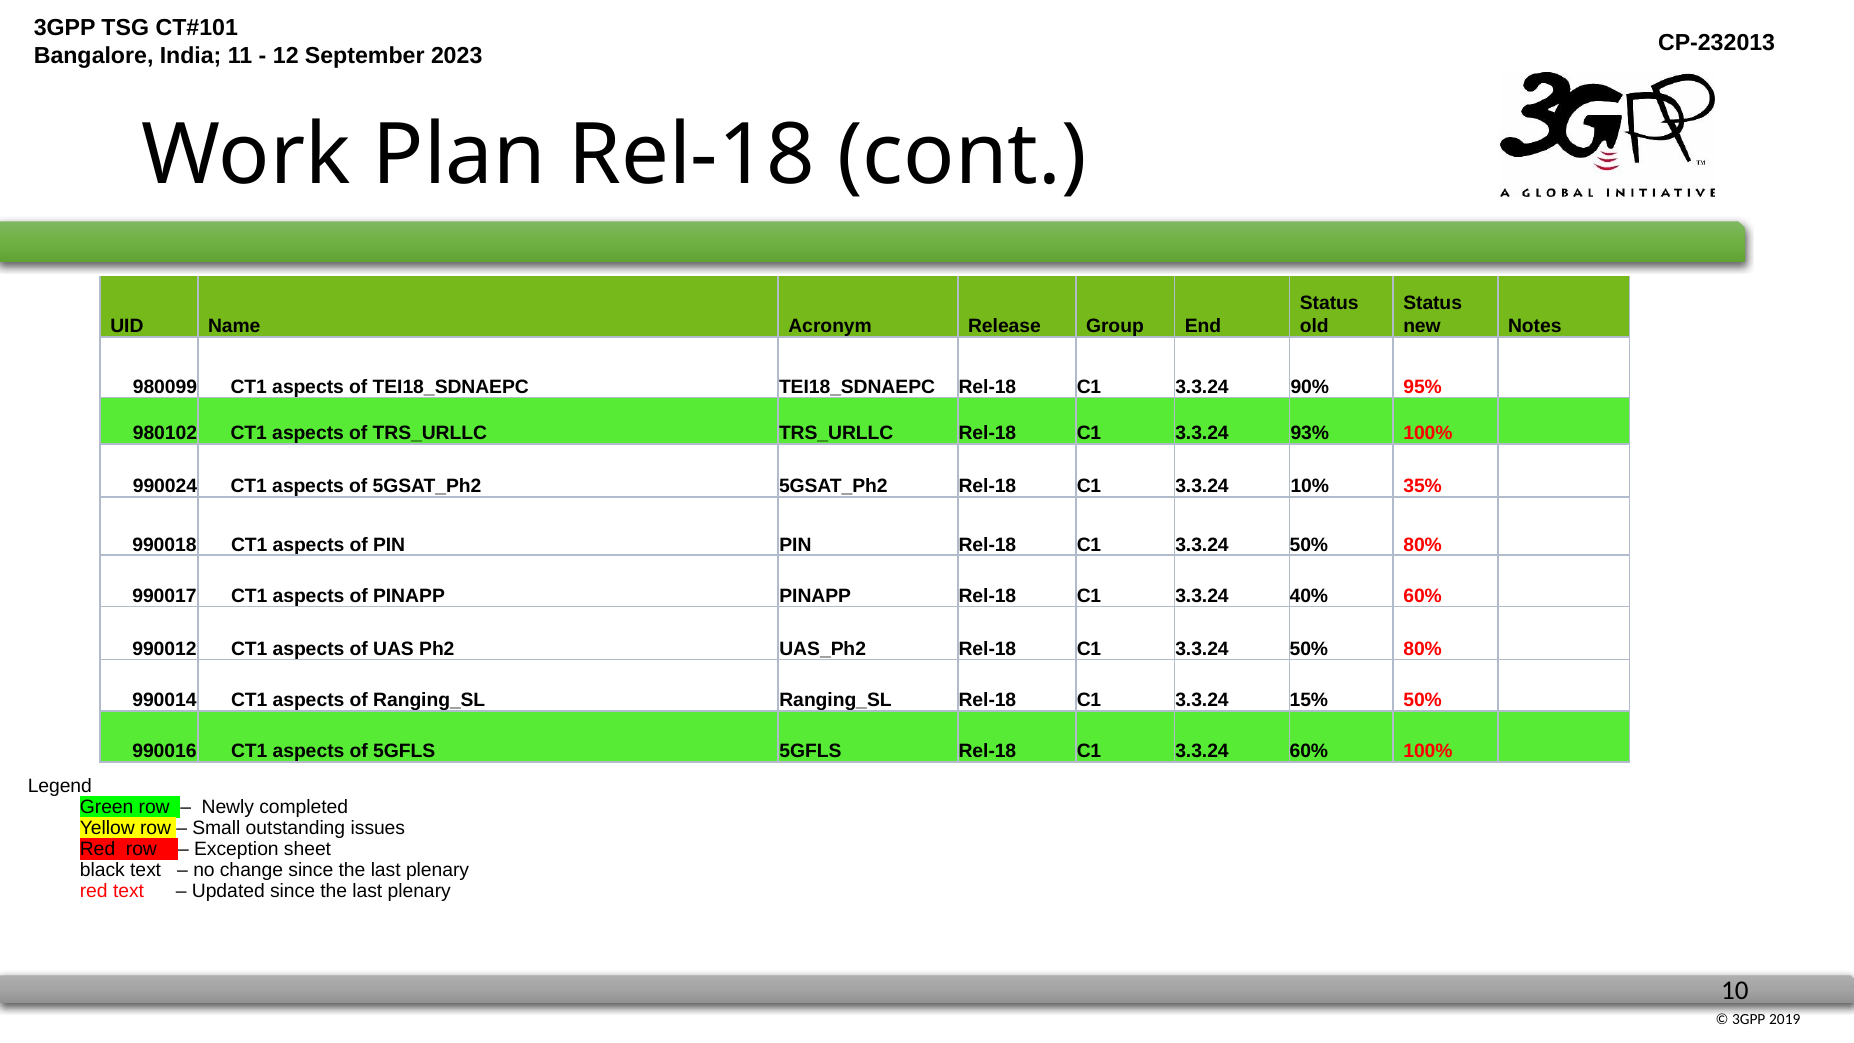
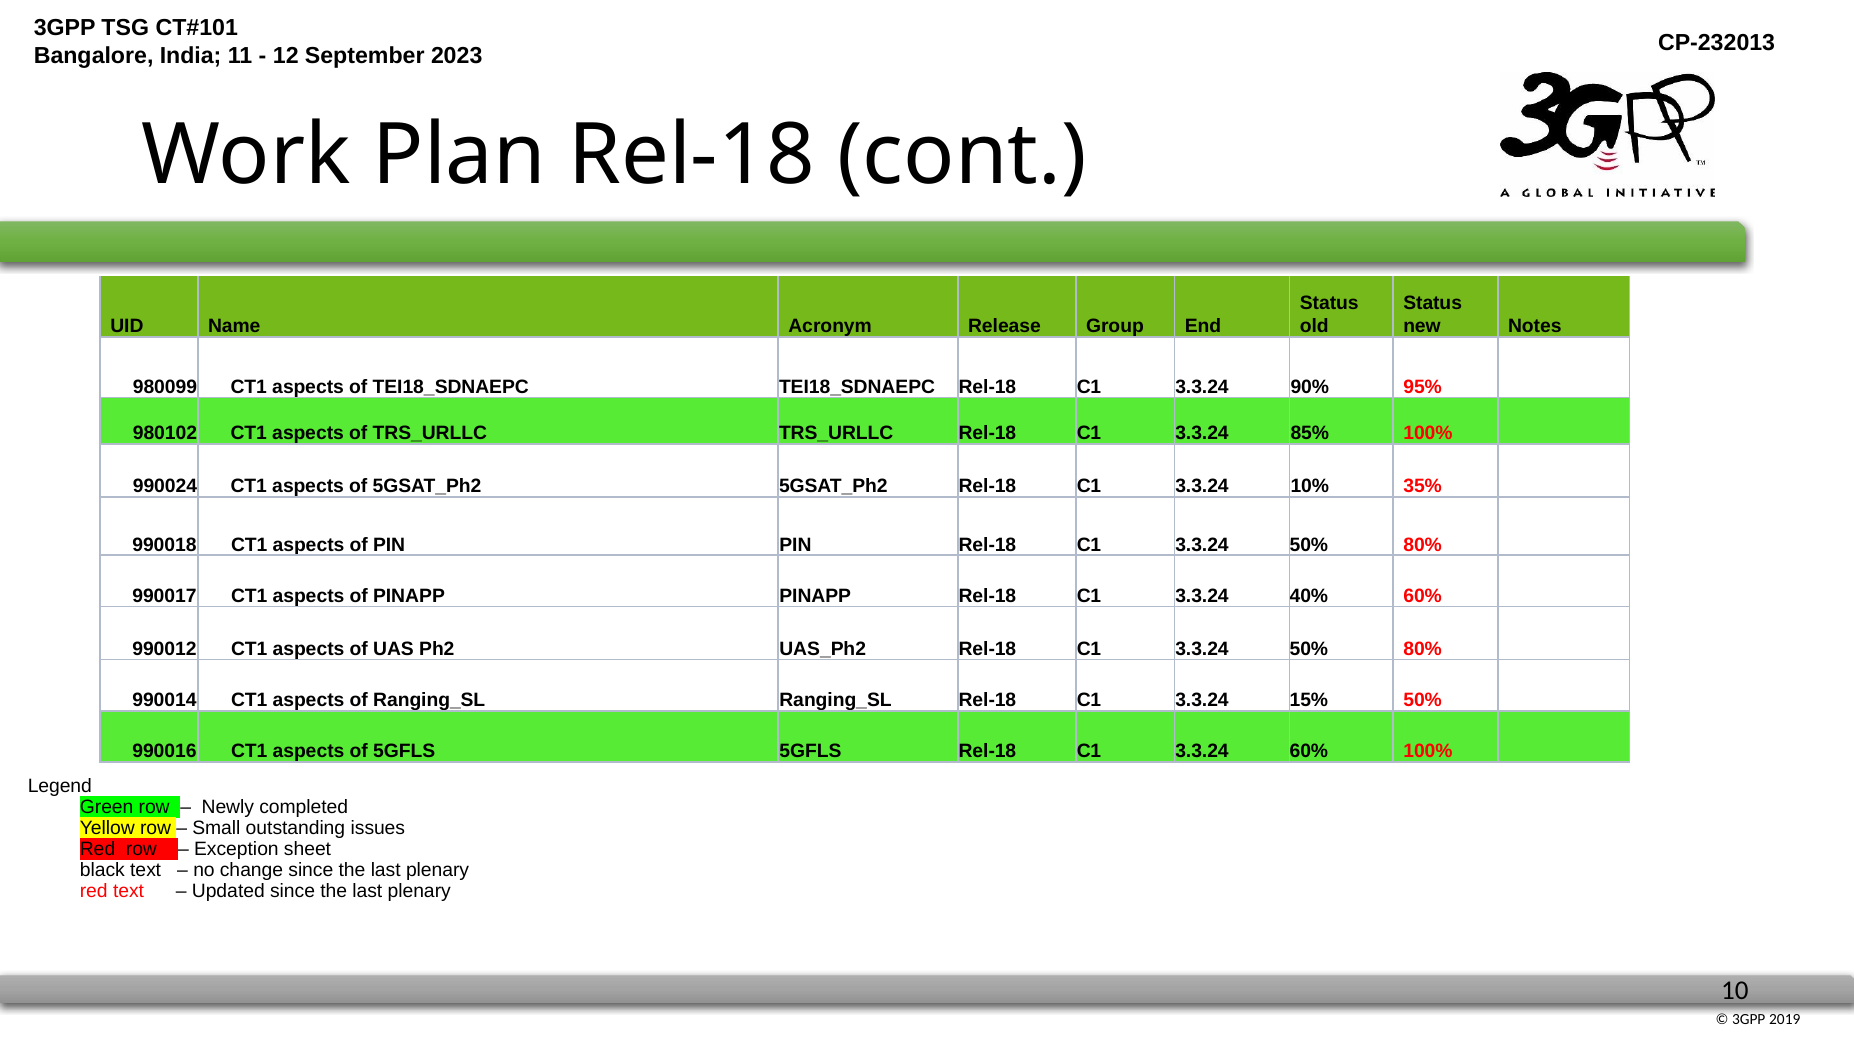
93%: 93% -> 85% (1310, 434)
